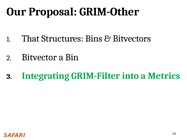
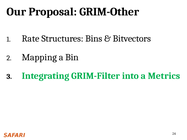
That: That -> Rate (31, 39)
Bitvector: Bitvector -> Mapping (39, 57)
